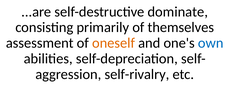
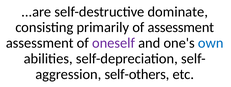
of themselves: themselves -> assessment (181, 27)
oneself colour: orange -> purple (114, 43)
self-rivalry: self-rivalry -> self-others (137, 74)
